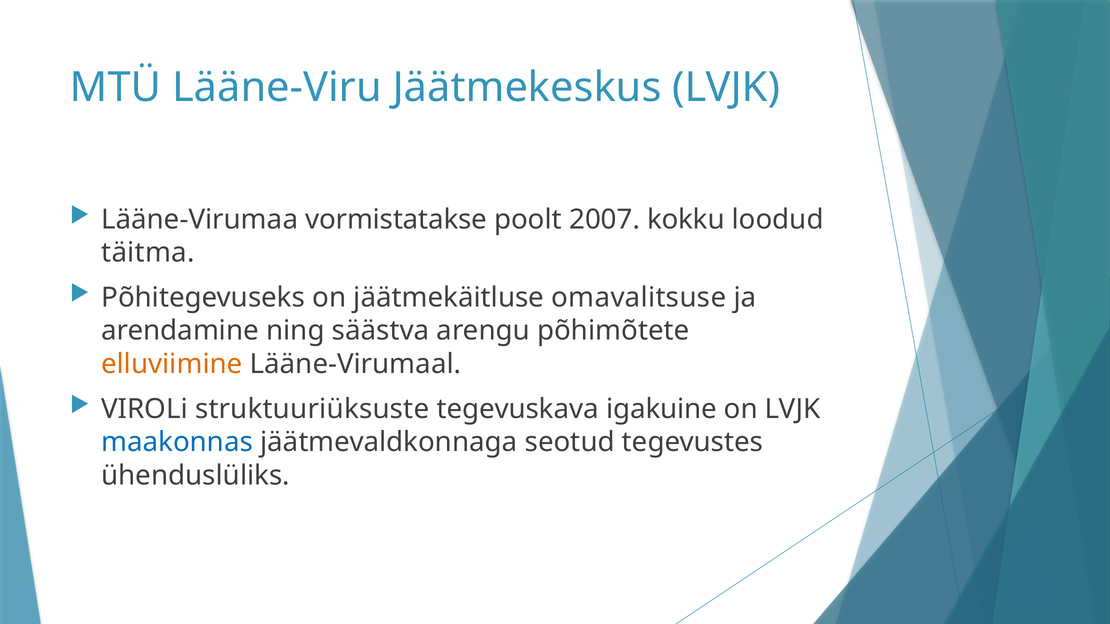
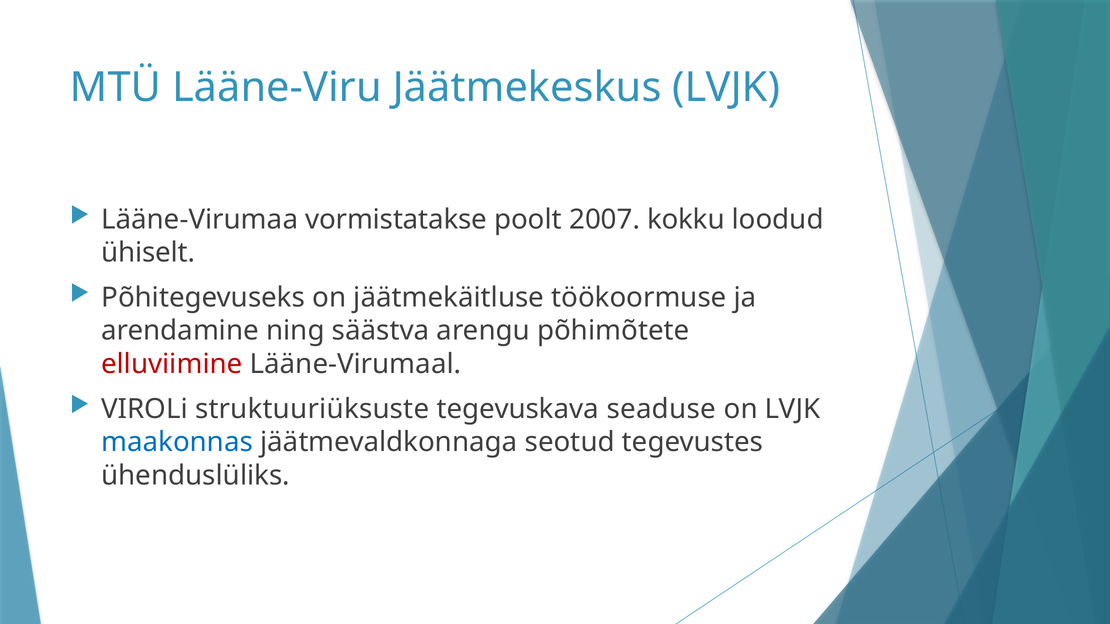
täitma: täitma -> ühiselt (148, 253)
omavalitsuse: omavalitsuse -> töökoormuse (639, 298)
elluviimine colour: orange -> red (172, 364)
igakuine: igakuine -> seaduse (661, 409)
